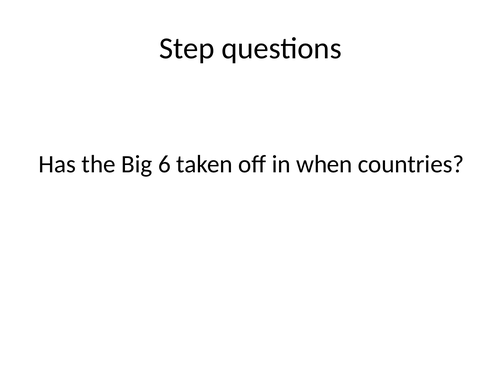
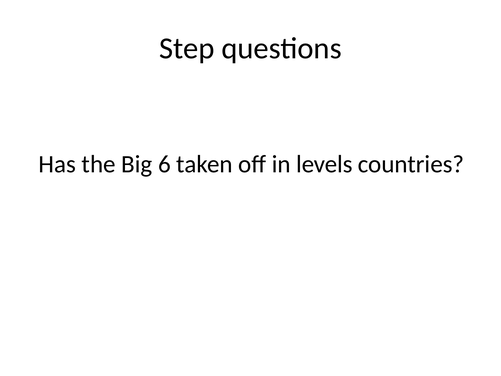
when: when -> levels (324, 164)
